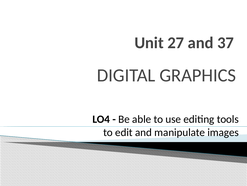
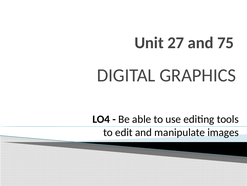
37: 37 -> 75 (226, 43)
